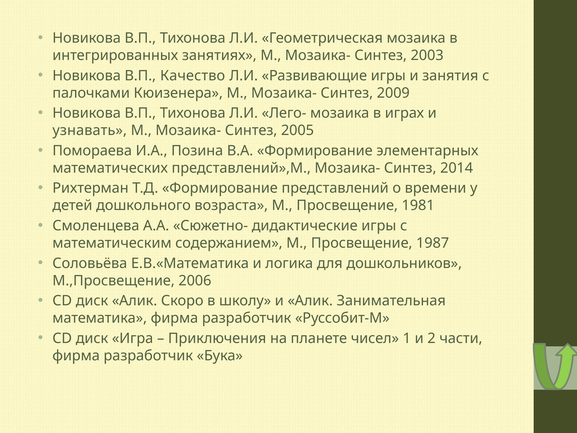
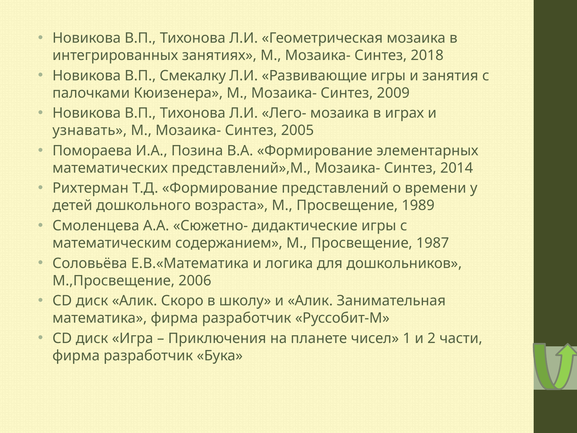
2003: 2003 -> 2018 (427, 55)
Качество: Качество -> Смекалку (193, 76)
1981: 1981 -> 1989 (418, 205)
